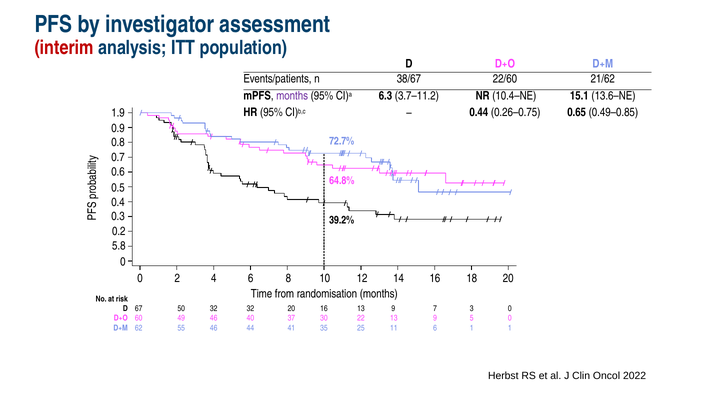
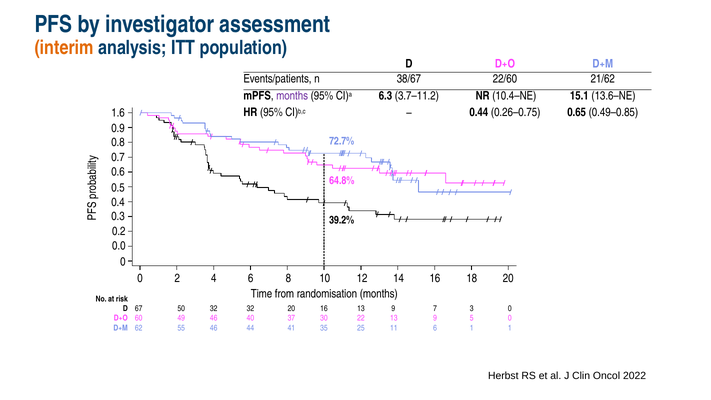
interim colour: red -> orange (64, 48)
1.9: 1.9 -> 1.6 (118, 113)
5.8: 5.8 -> 0.0 (119, 246)
